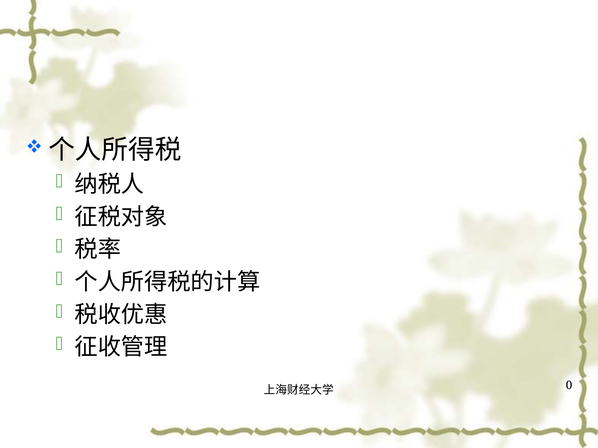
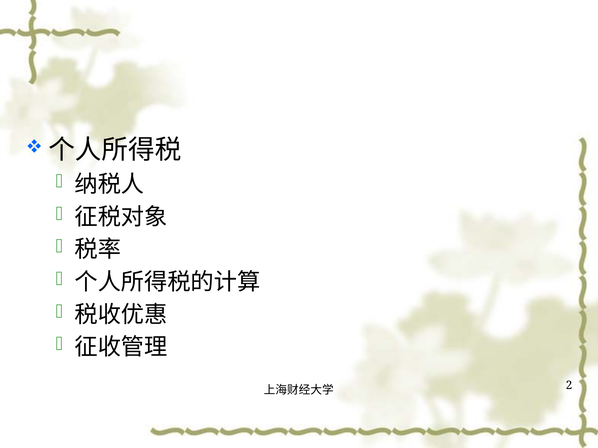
0: 0 -> 2 (569, 386)
